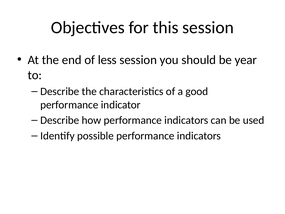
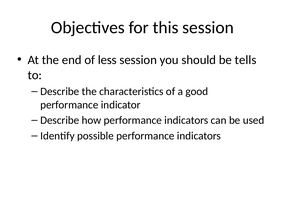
year: year -> tells (246, 60)
